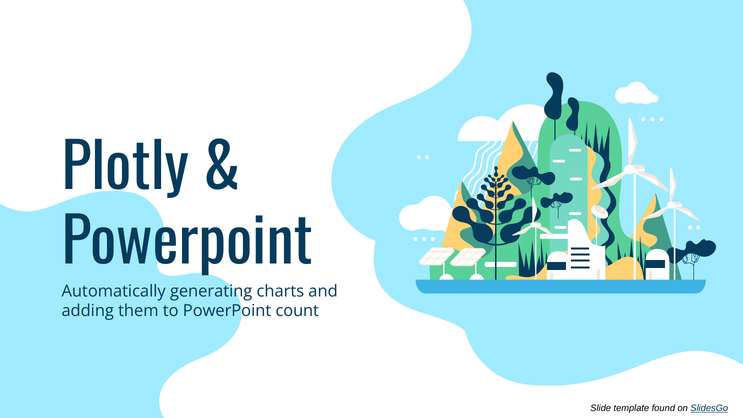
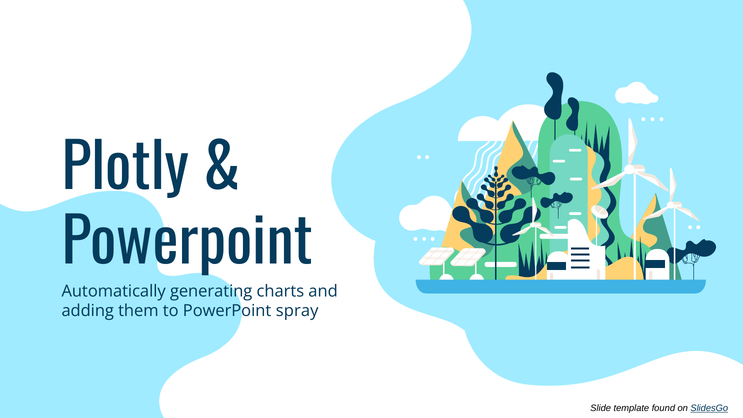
count: count -> spray (297, 311)
